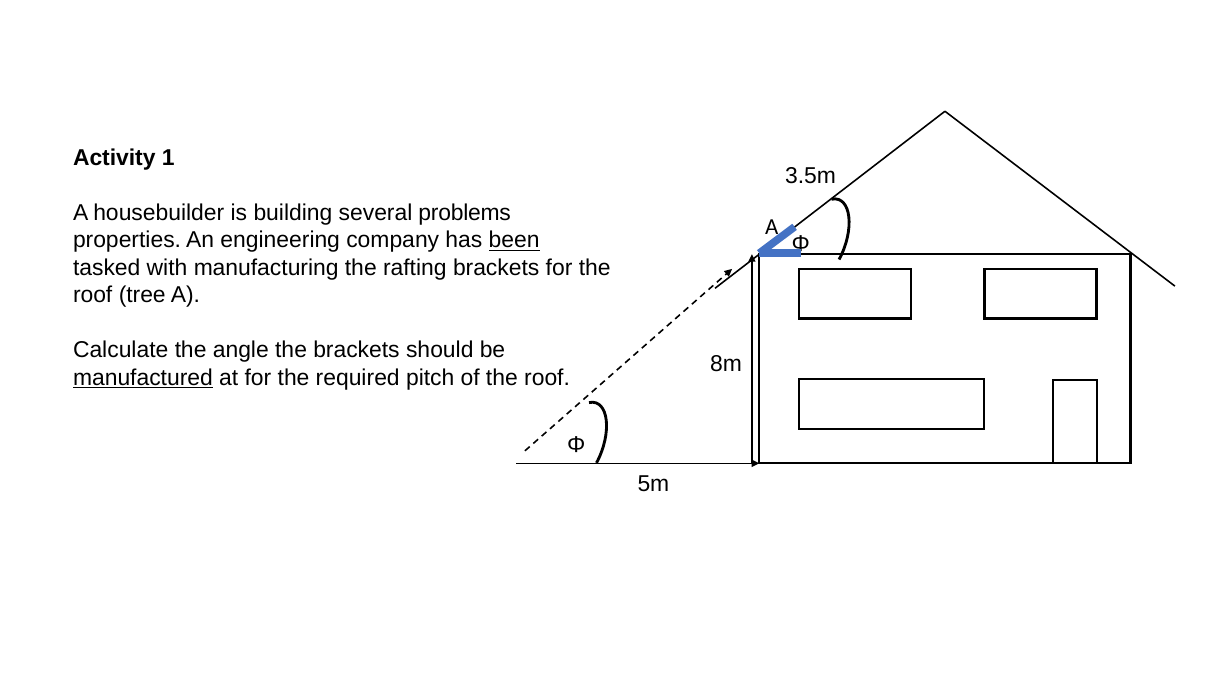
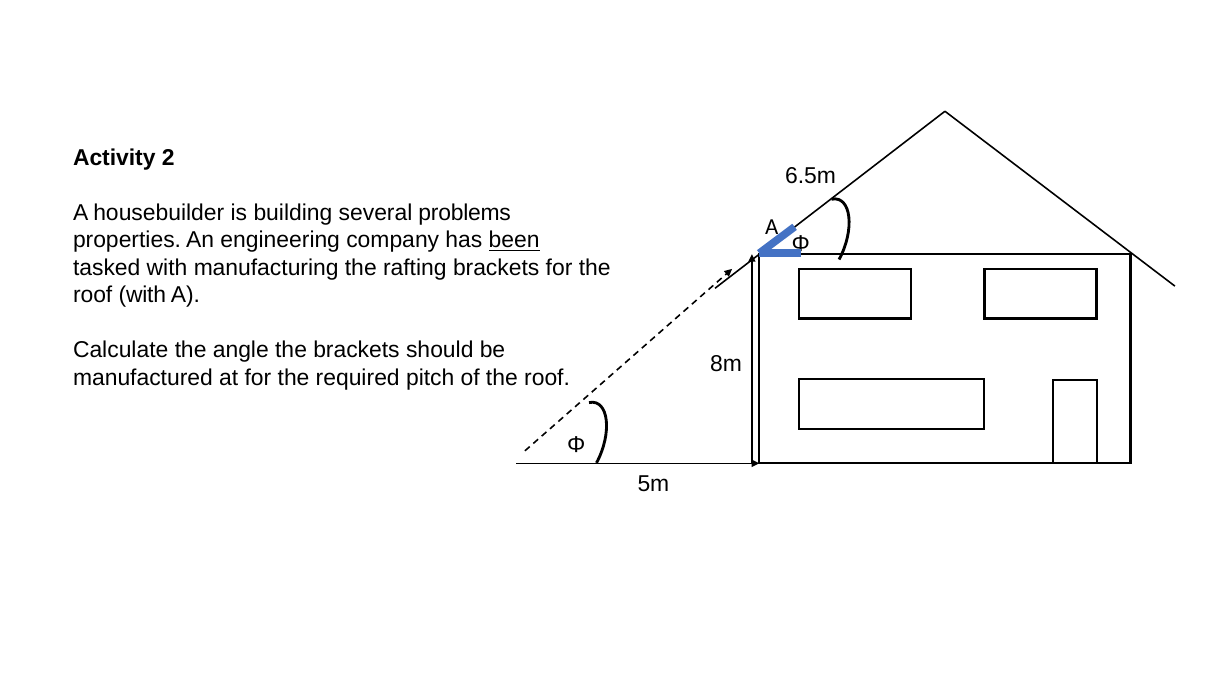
1: 1 -> 2 (168, 158)
3.5m: 3.5m -> 6.5m (811, 176)
roof tree: tree -> with (142, 295)
manufactured underline: present -> none (143, 378)
